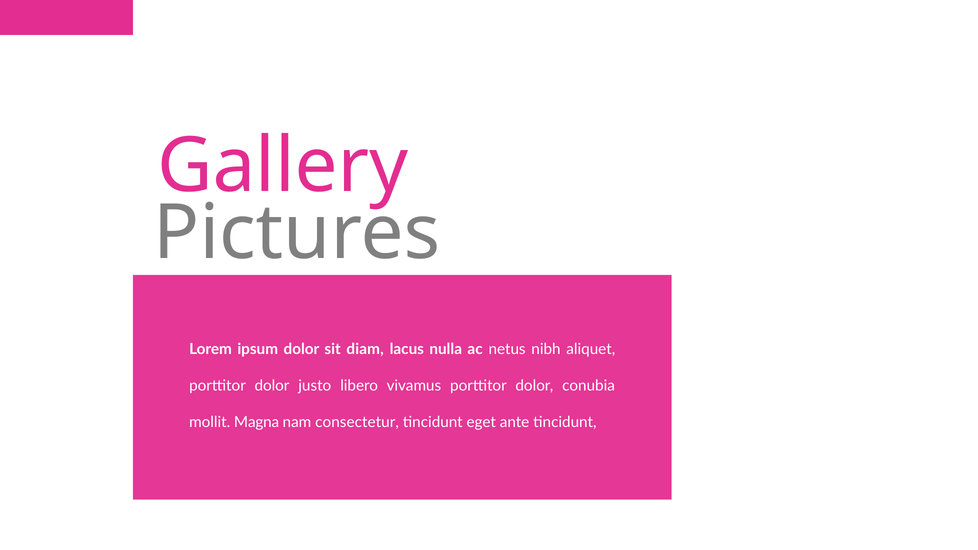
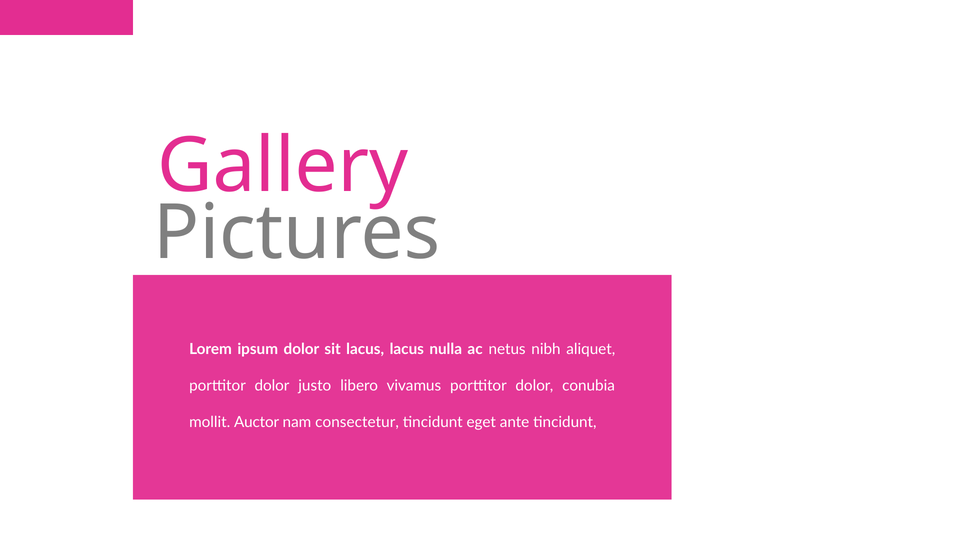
sit diam: diam -> lacus (365, 349)
Magna: Magna -> Auctor (257, 423)
